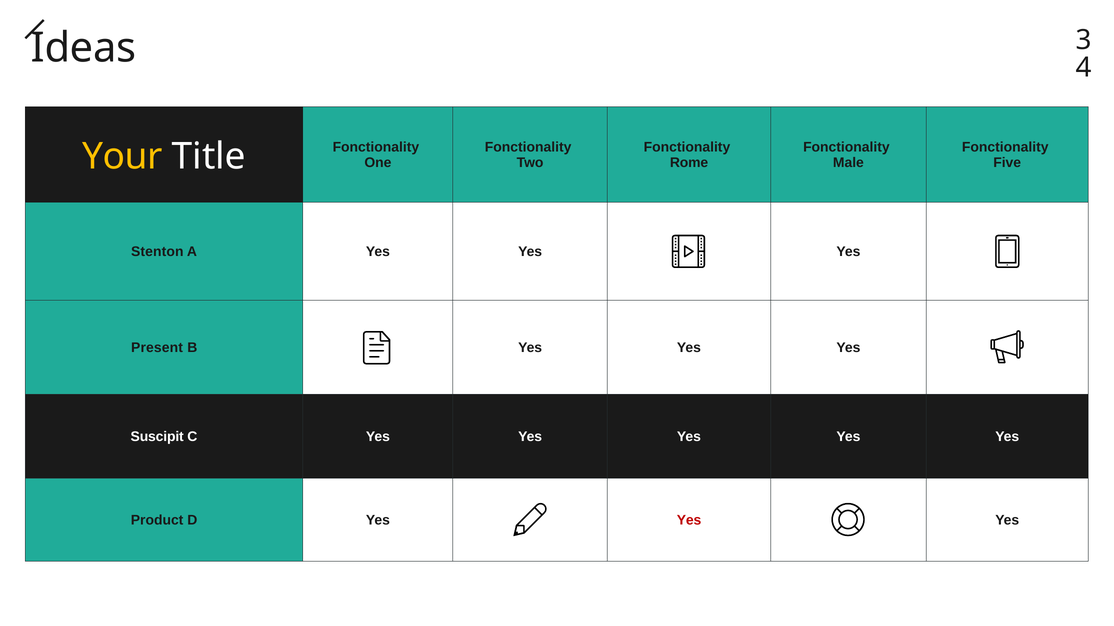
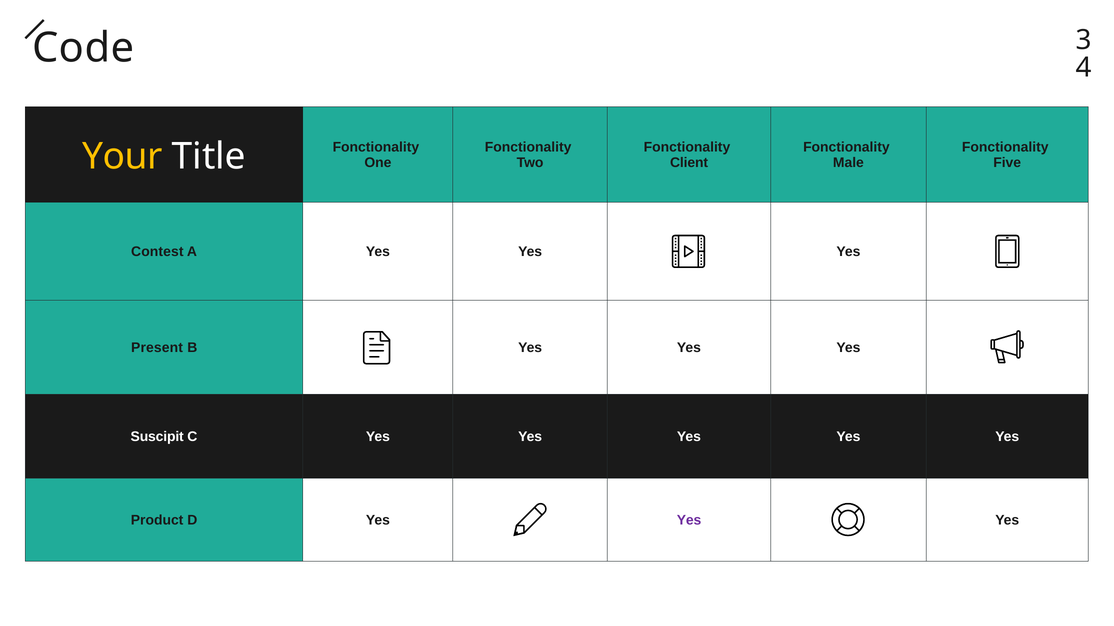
Ideas: Ideas -> Code (83, 48)
Rome: Rome -> Client (689, 163)
Stenton: Stenton -> Contest (157, 252)
Yes colour: red -> purple (689, 521)
